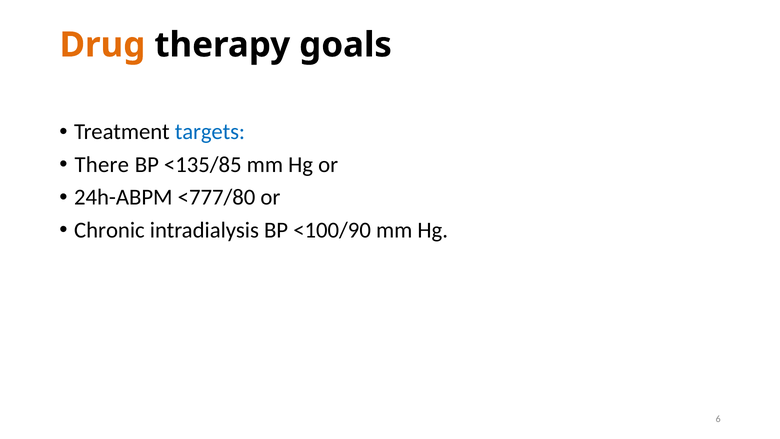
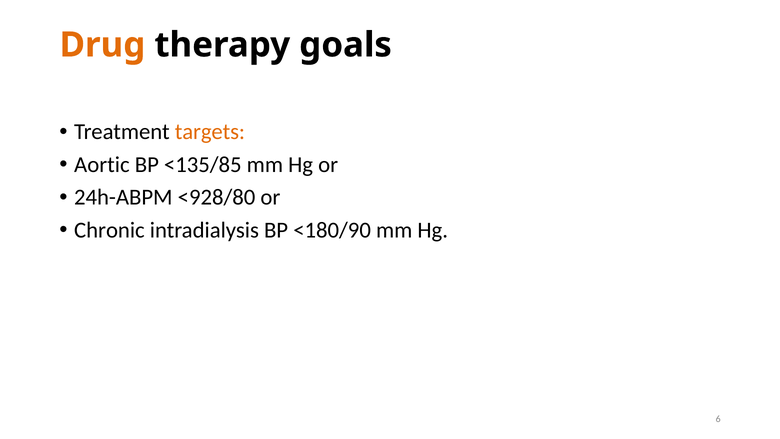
targets colour: blue -> orange (210, 132)
There: There -> Aortic (102, 165)
<777/80: <777/80 -> <928/80 (217, 197)
<100/90: <100/90 -> <180/90 (332, 230)
